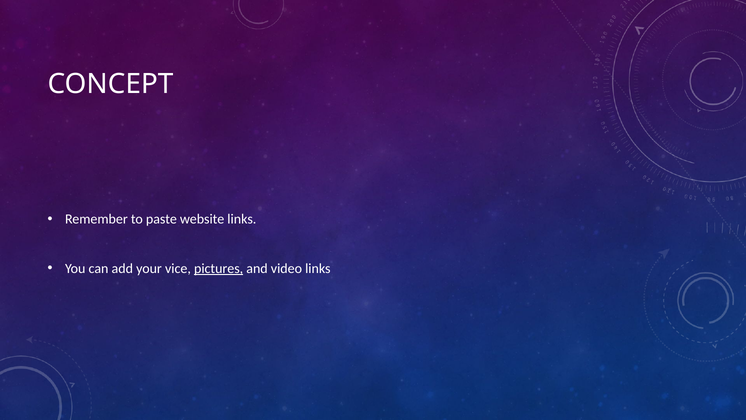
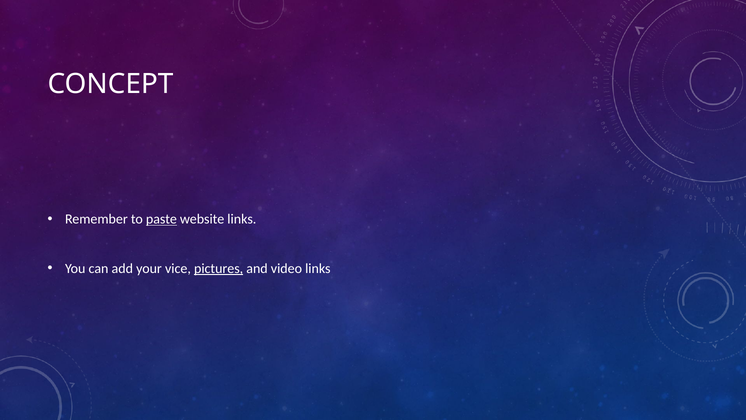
paste underline: none -> present (161, 219)
